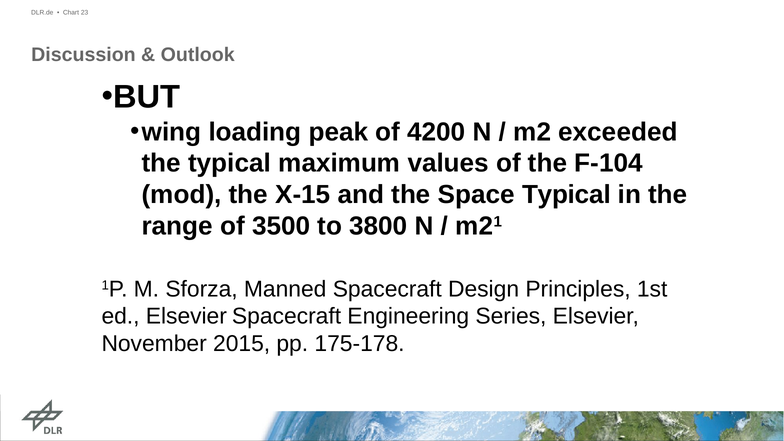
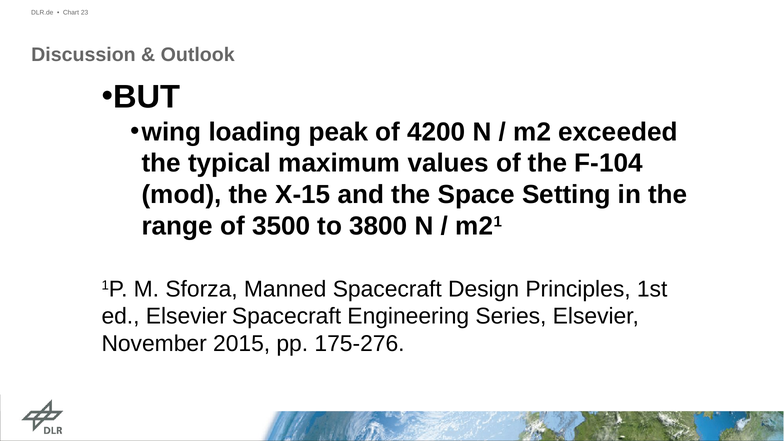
Space Typical: Typical -> Setting (566, 195)
175-178: 175-178 -> 175-276 (360, 344)
